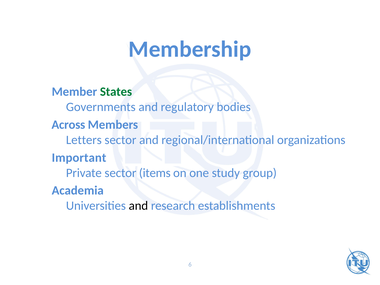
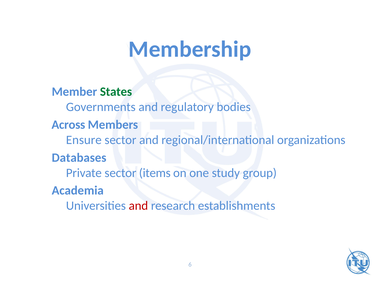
Letters: Letters -> Ensure (84, 140)
Important: Important -> Databases (79, 158)
and colour: black -> red (138, 206)
